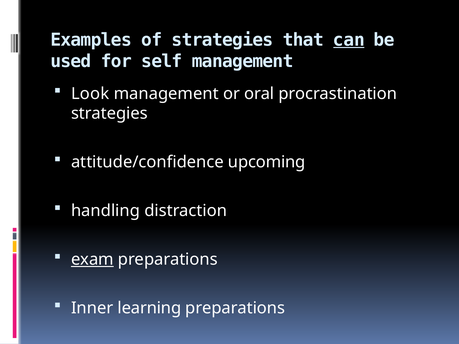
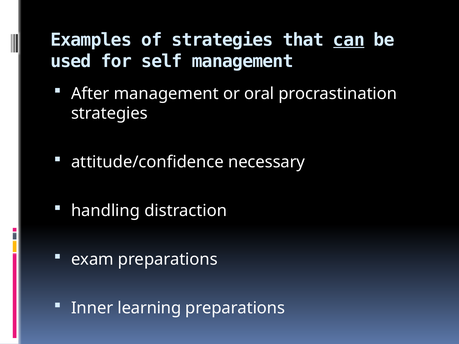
Look: Look -> After (90, 94)
upcoming: upcoming -> necessary (267, 162)
exam underline: present -> none (92, 260)
